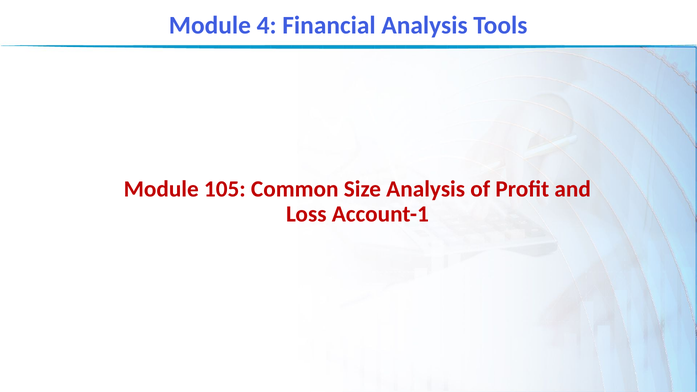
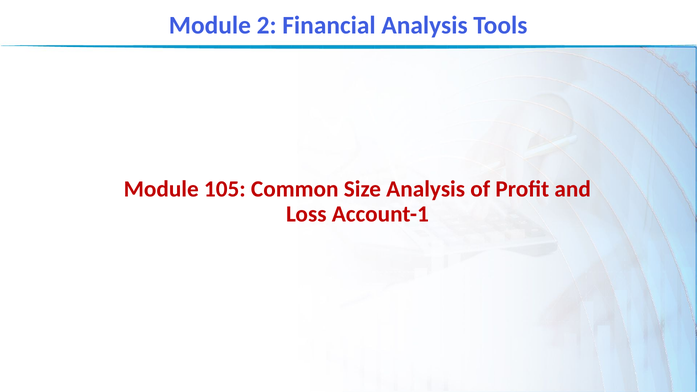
4: 4 -> 2 (267, 25)
